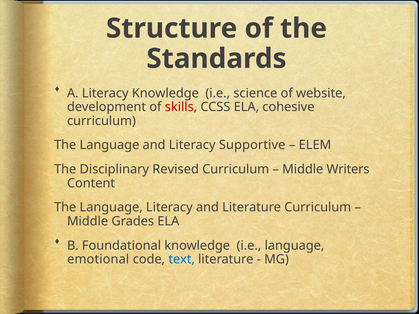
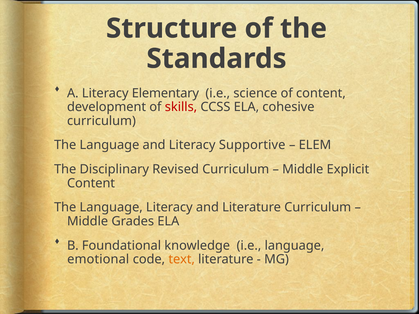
Literacy Knowledge: Knowledge -> Elementary (165, 93)
of website: website -> content (321, 93)
Writers: Writers -> Explicit (348, 169)
text colour: blue -> orange (182, 260)
